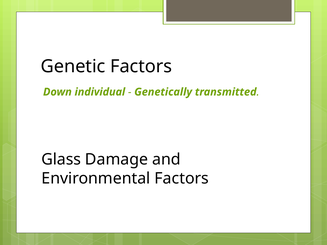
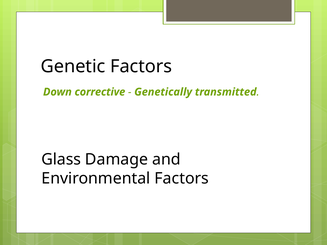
individual: individual -> corrective (100, 92)
